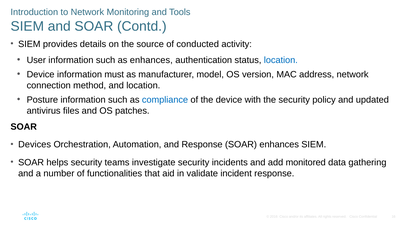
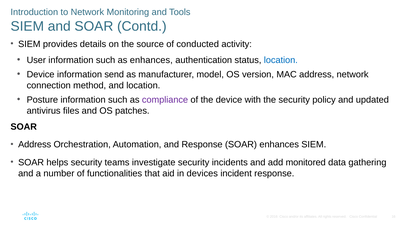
must: must -> send (114, 75)
compliance colour: blue -> purple (165, 100)
Devices: Devices -> Address (35, 145)
validate: validate -> devices (202, 174)
